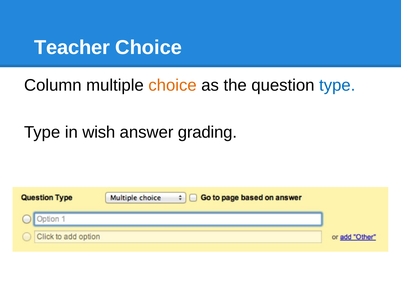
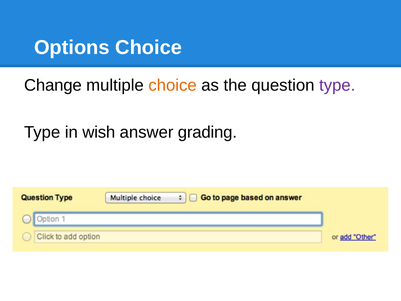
Teacher: Teacher -> Options (72, 48)
Column: Column -> Change (53, 85)
type colour: blue -> purple (337, 85)
